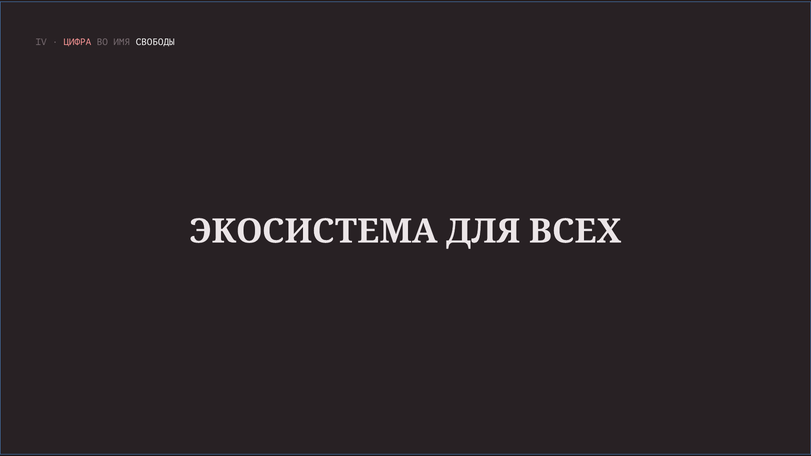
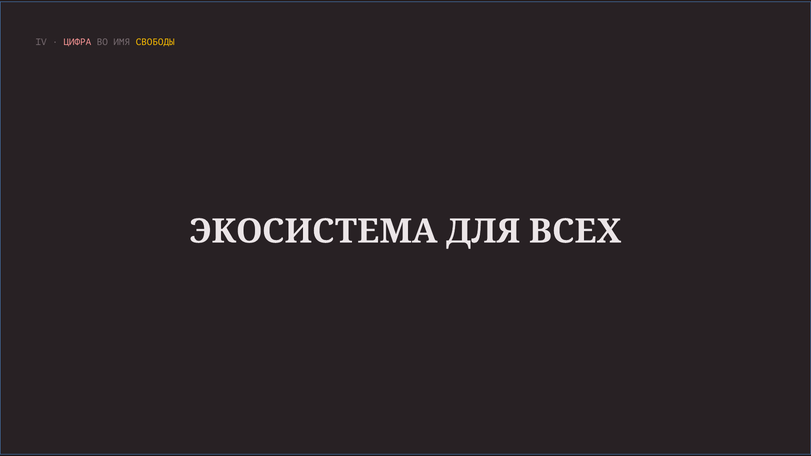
СВОБОДЫ colour: white -> yellow (155, 42)
